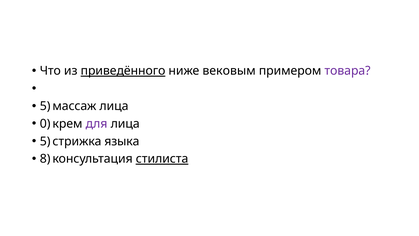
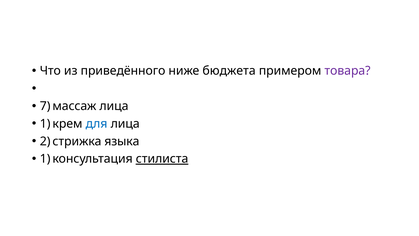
приведённого underline: present -> none (123, 71)
вековым: вековым -> бюджета (229, 71)
5: 5 -> 7 (45, 106)
0: 0 -> 1 (45, 124)
для colour: purple -> blue (97, 124)
5: 5 -> 2 (45, 141)
8: 8 -> 1 (45, 159)
